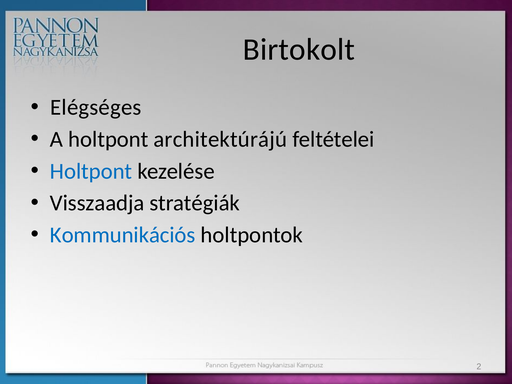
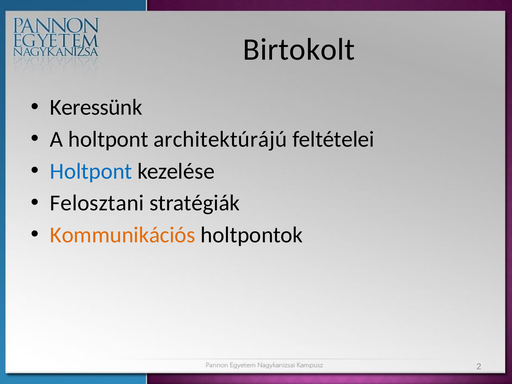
Elégséges: Elégséges -> Keressünk (96, 107)
Visszaadja: Visszaadja -> Felosztani (97, 203)
Kommunikációs colour: blue -> orange (123, 235)
